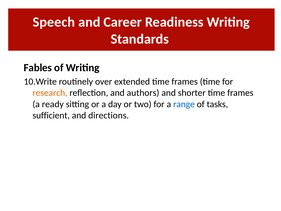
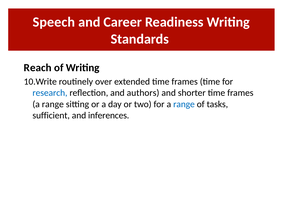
Fables: Fables -> Reach (38, 68)
research colour: orange -> blue (50, 93)
ready: ready -> range (53, 104)
directions: directions -> inferences (109, 115)
